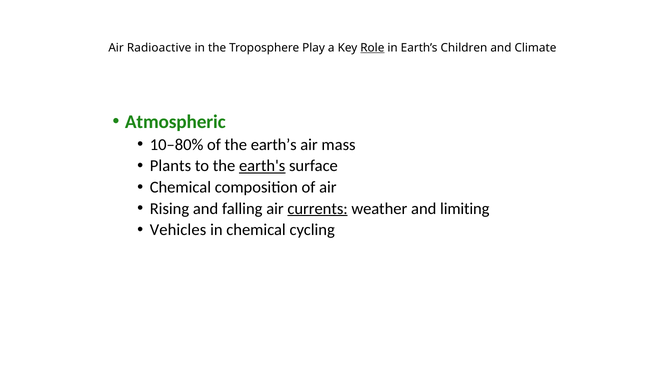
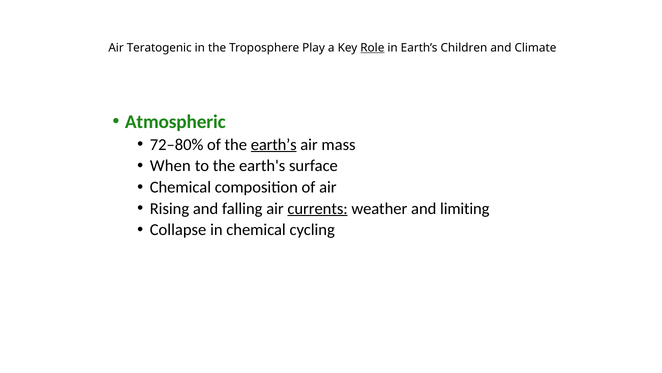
Radioactive: Radioactive -> Teratogenic (159, 48)
10–80%: 10–80% -> 72–80% (177, 144)
earth’s underline: none -> present (274, 144)
Plants: Plants -> When (170, 166)
earth's underline: present -> none (262, 166)
Vehicles: Vehicles -> Collapse (178, 230)
